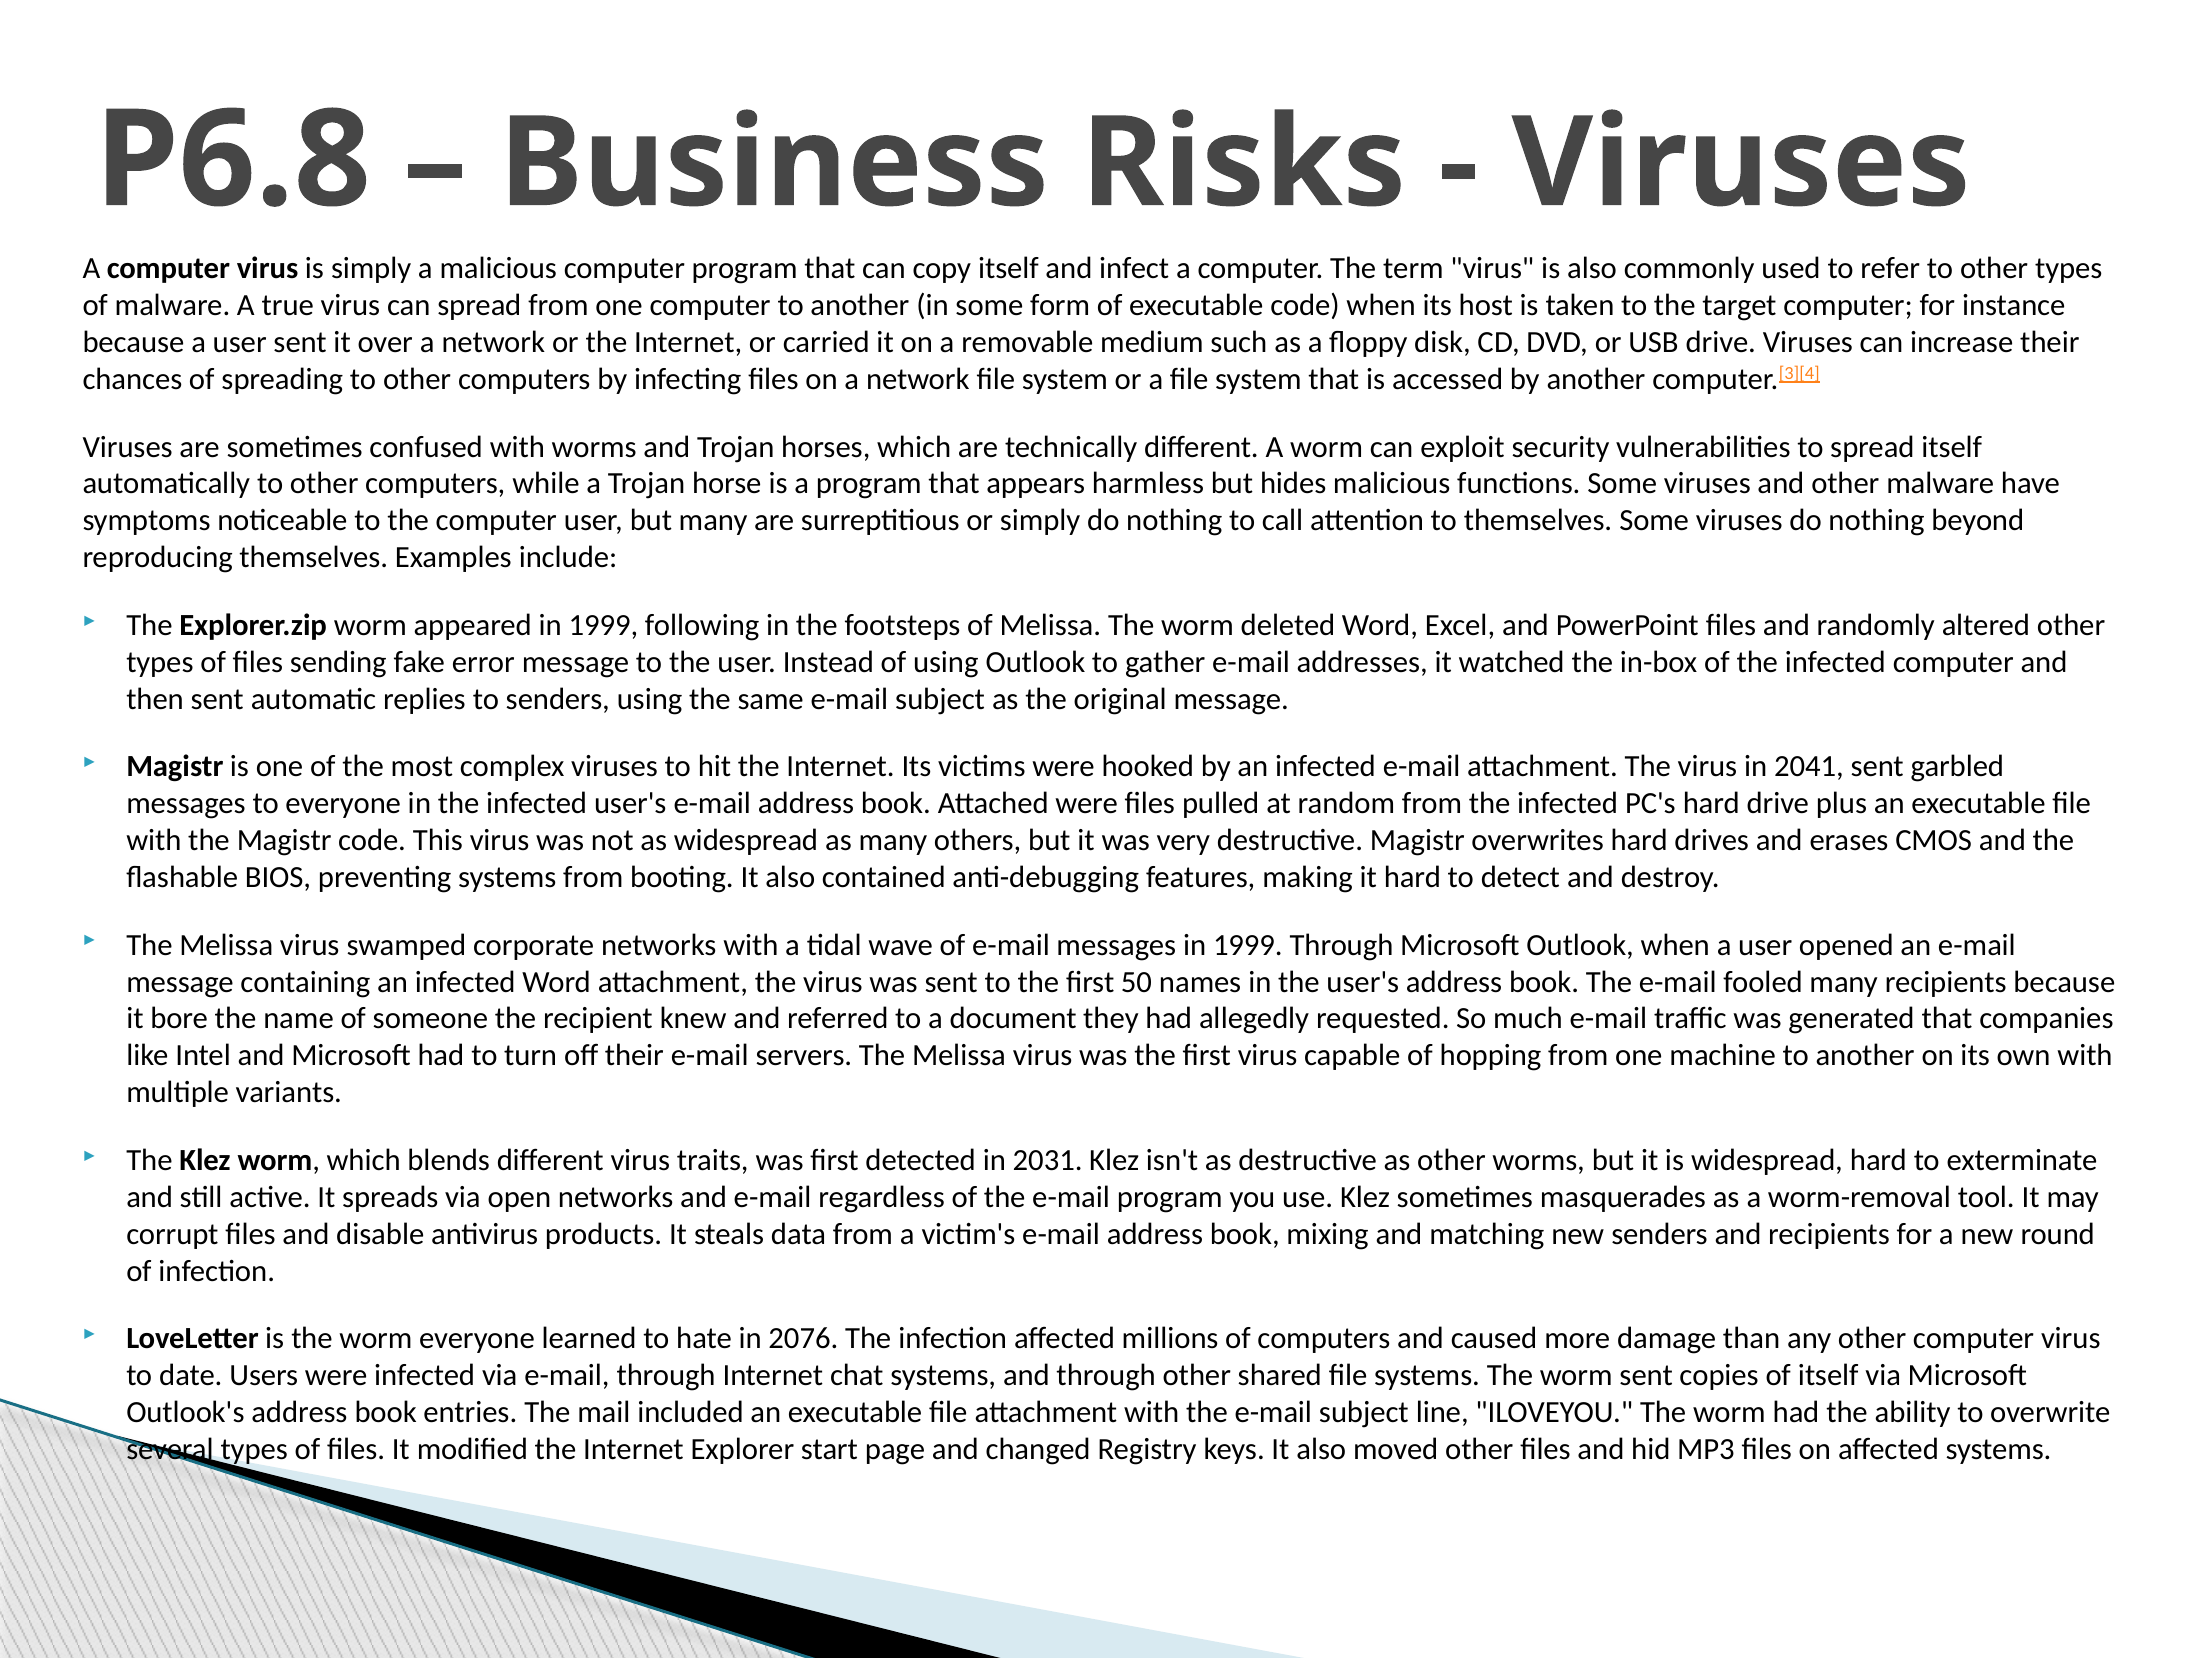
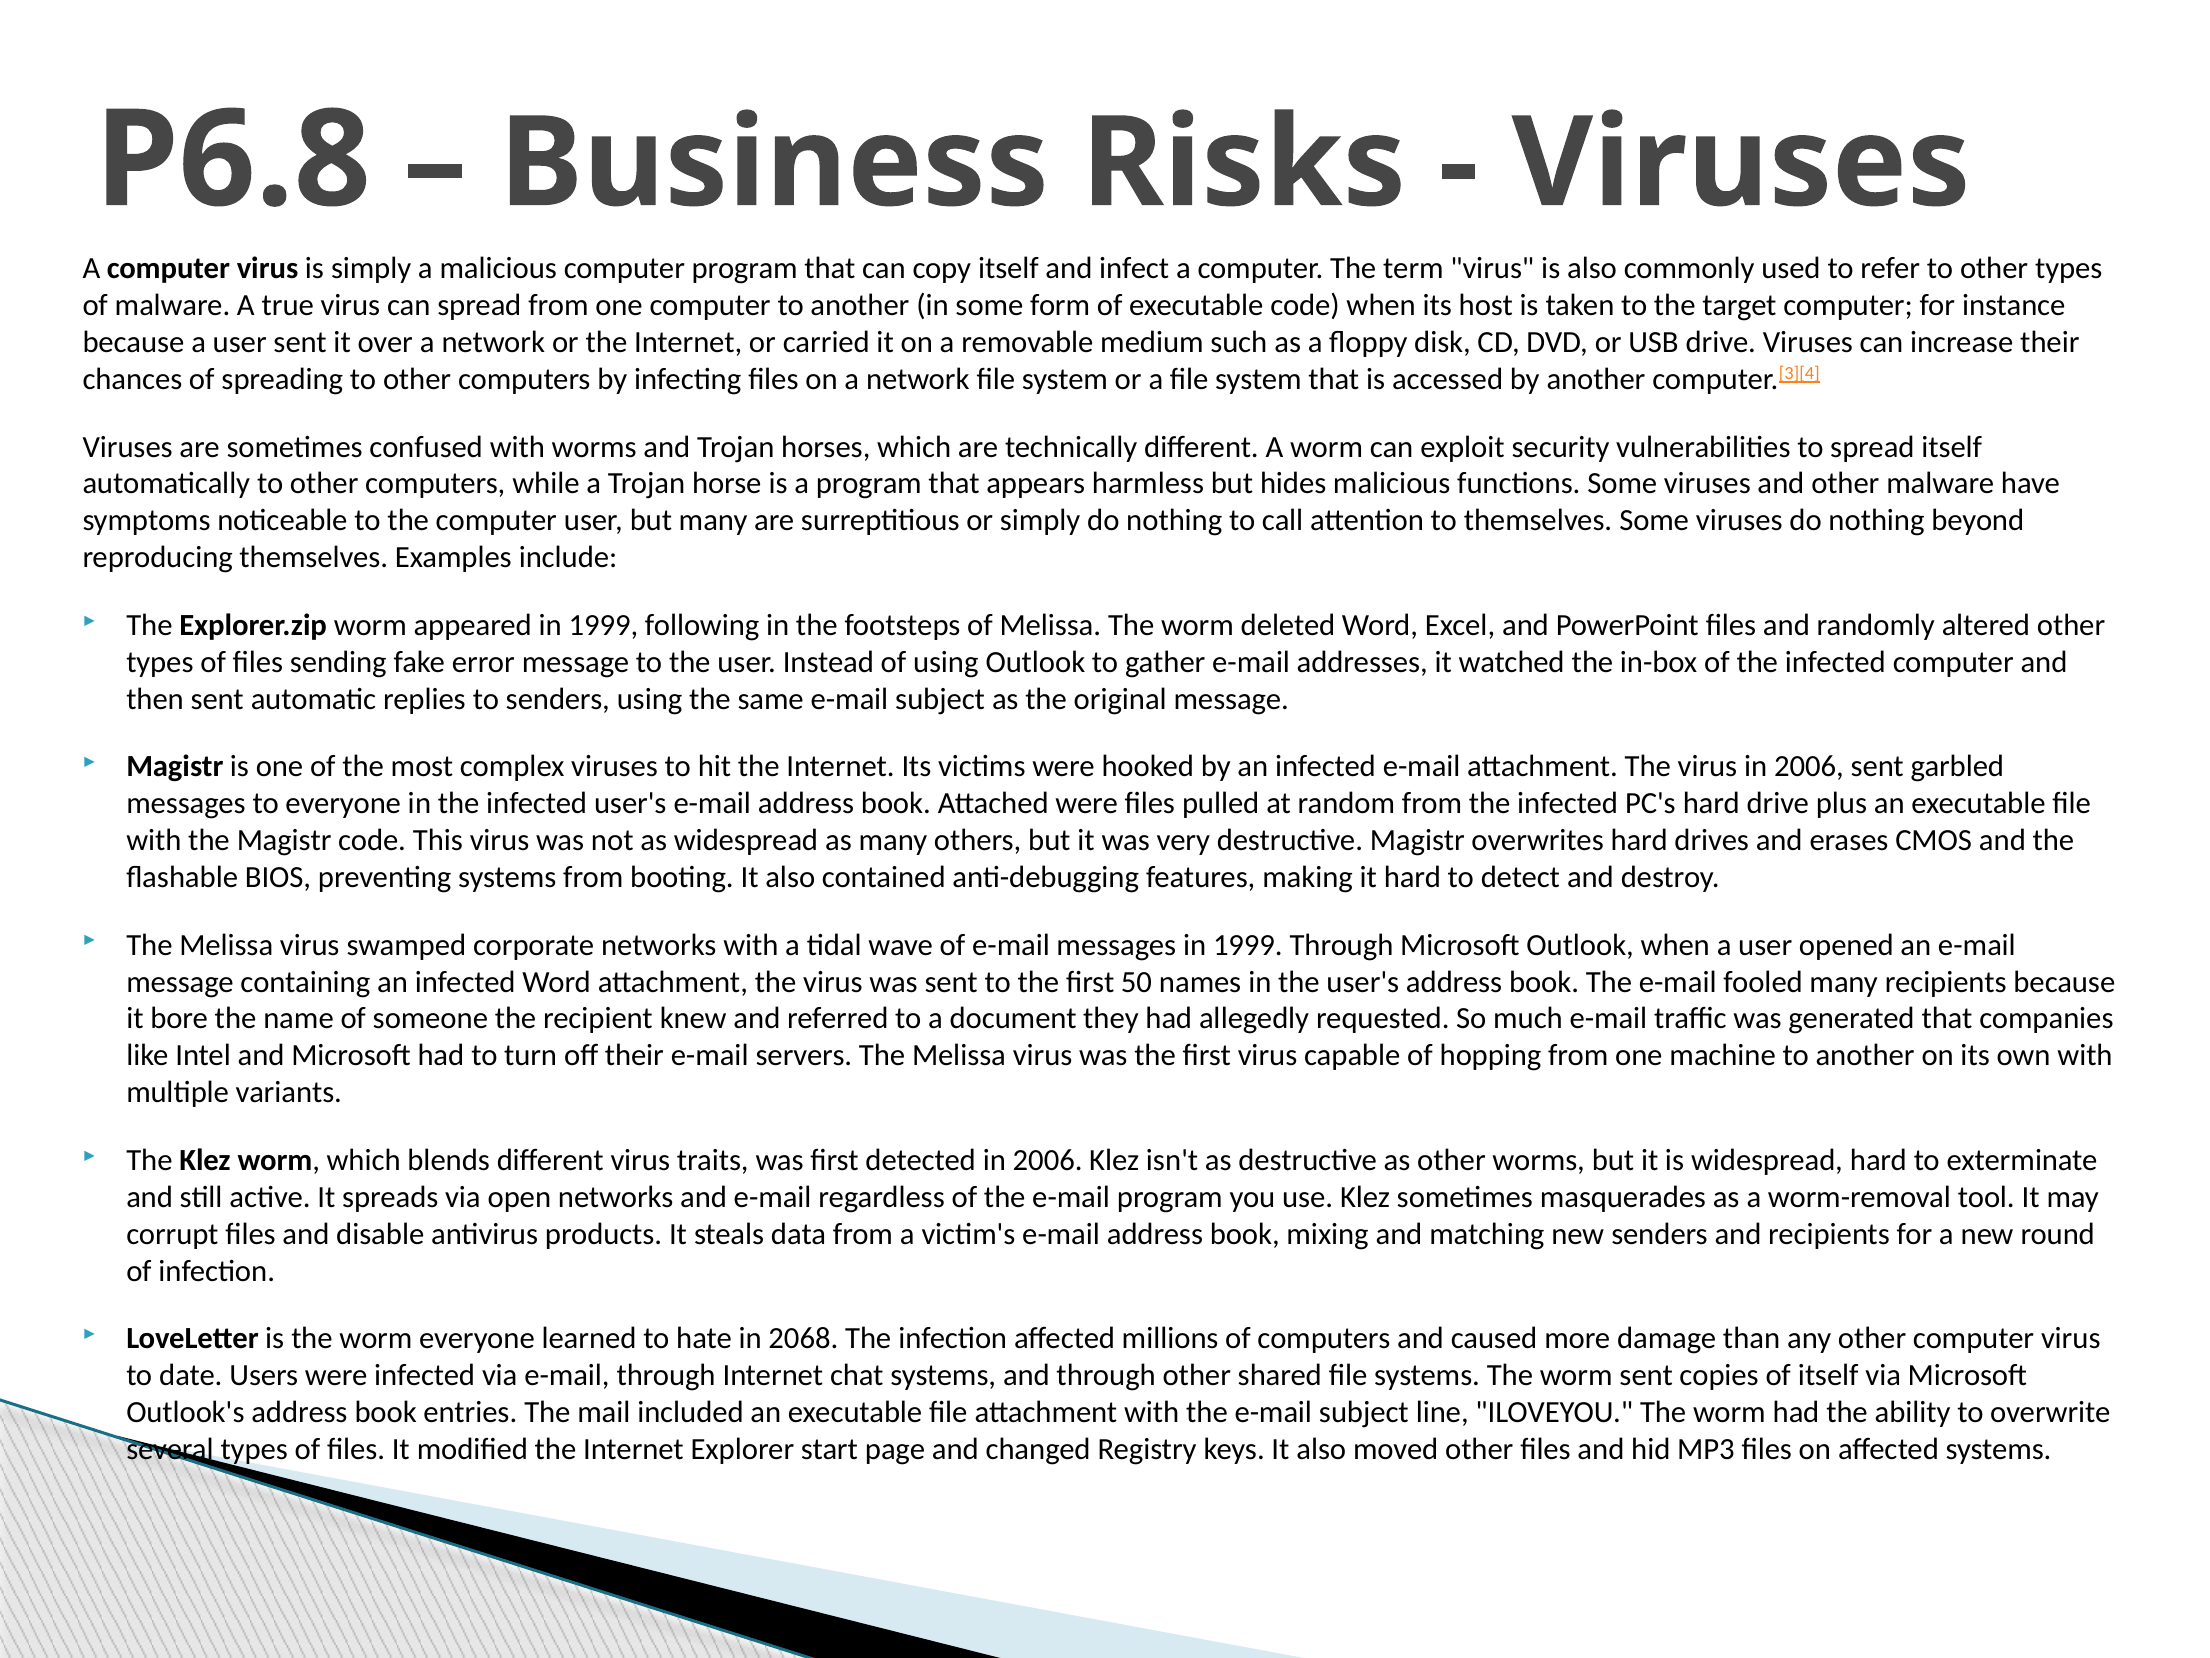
virus in 2041: 2041 -> 2006 (1809, 766)
detected in 2031: 2031 -> 2006 (1048, 1160)
2076: 2076 -> 2068 (803, 1338)
